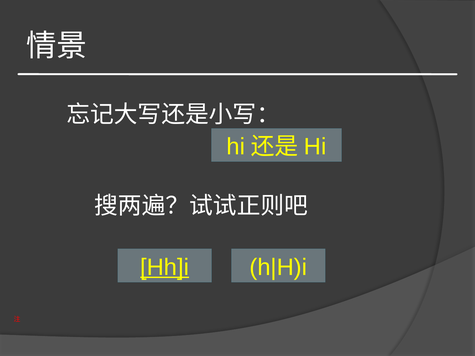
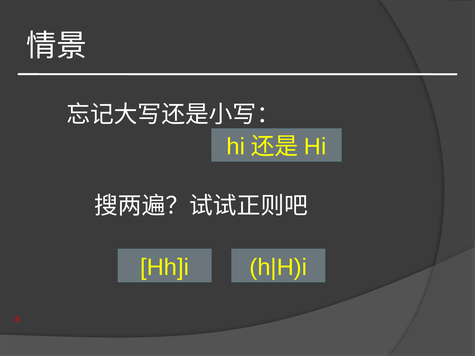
Hh]i underline: present -> none (165, 267)
